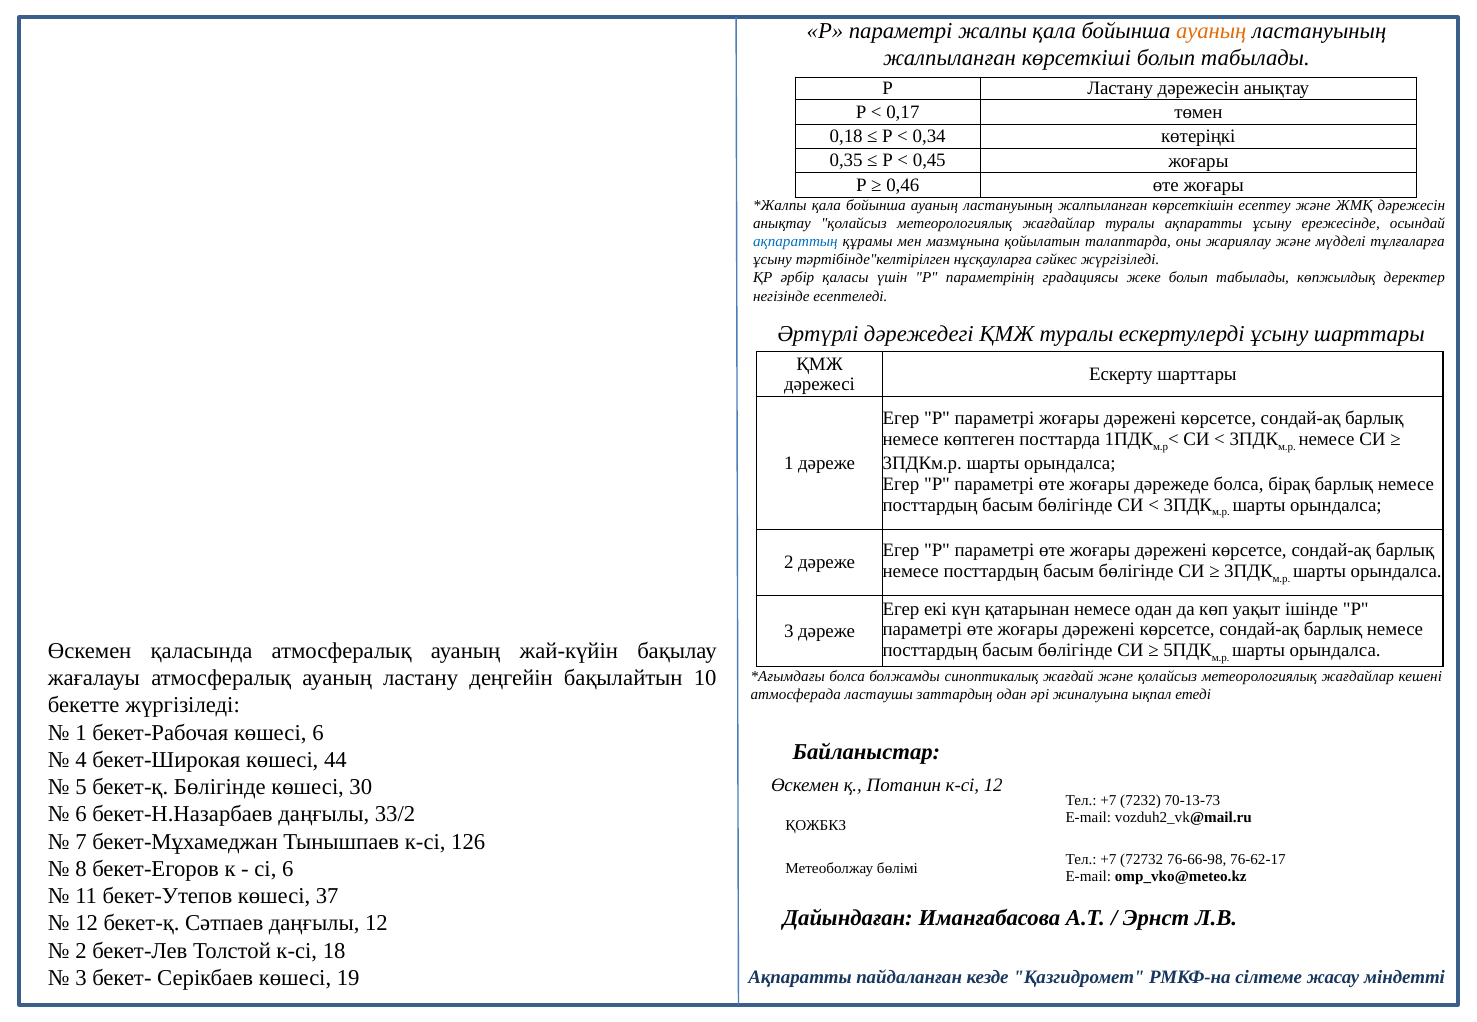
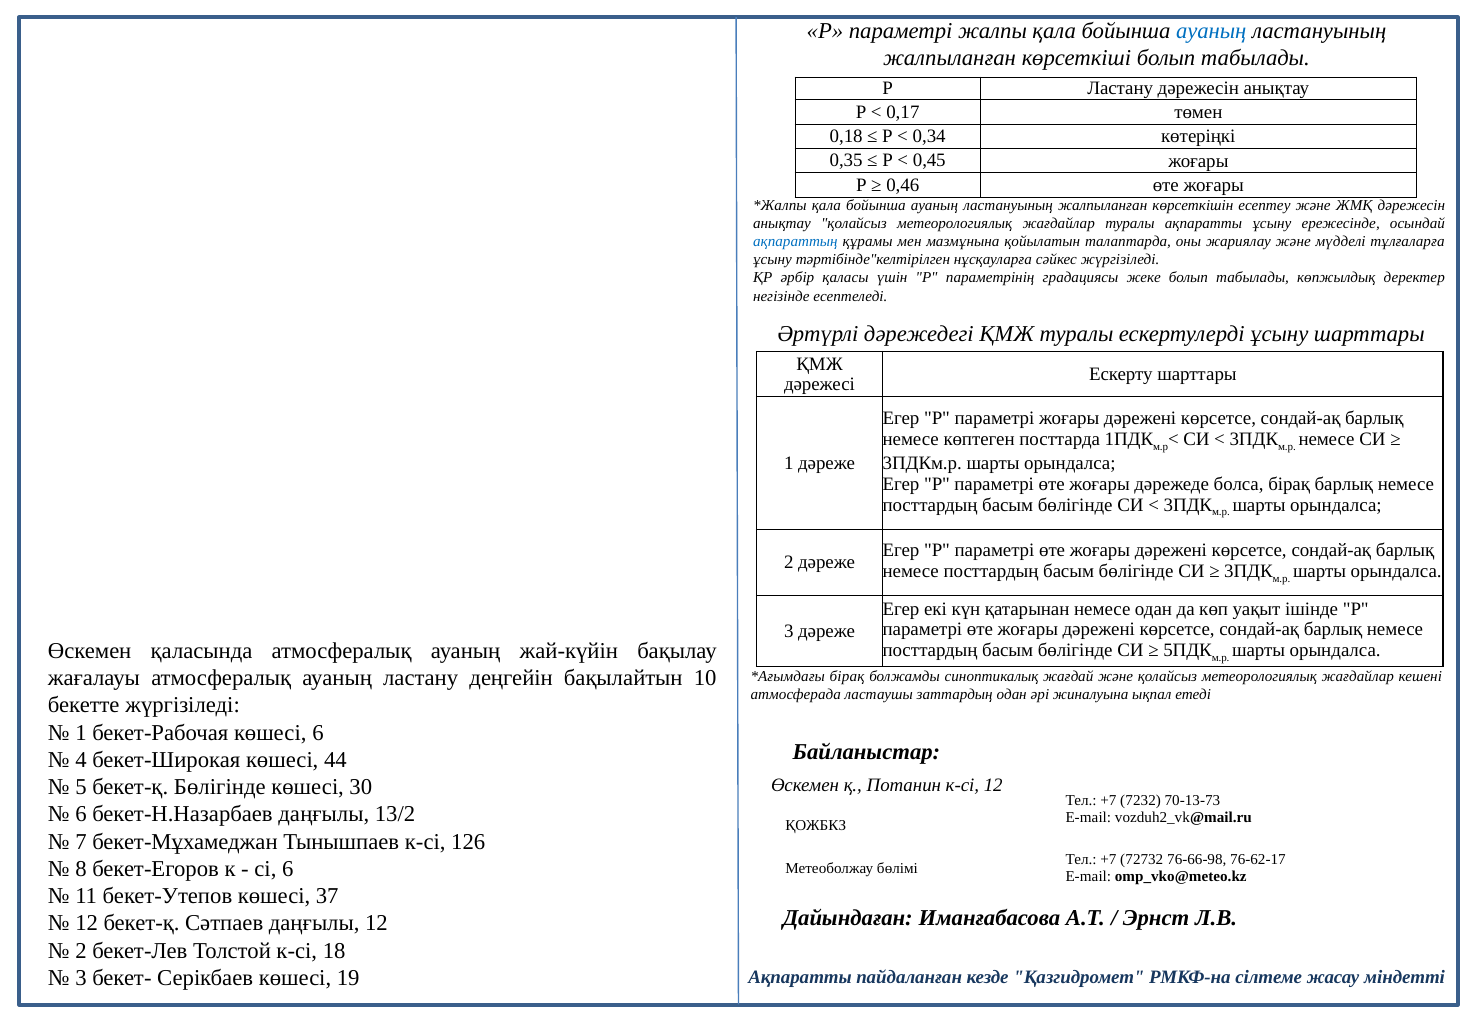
ауаның colour: orange -> blue (1211, 31)
болса: болса -> бірақ (847, 677)
33/2: 33/2 -> 13/2 (395, 815)
